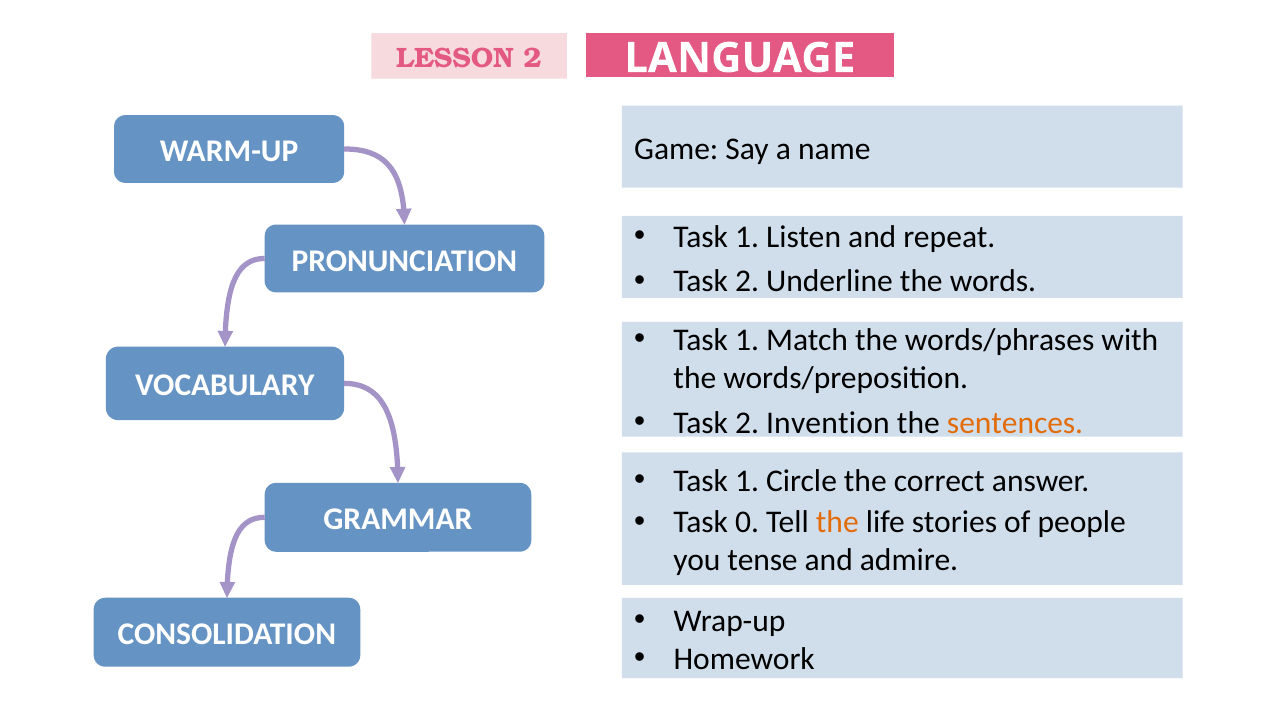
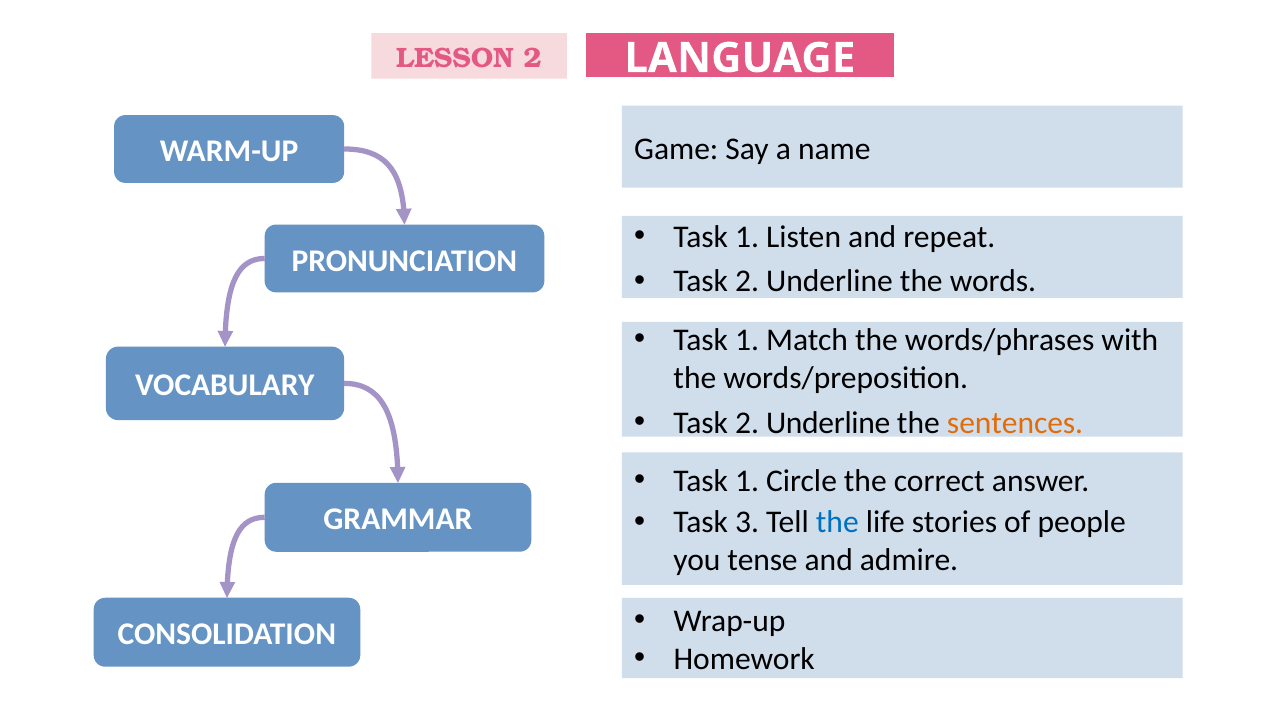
Invention: Invention -> Underline (828, 423)
0: 0 -> 3 (747, 523)
the colour: orange -> blue (837, 523)
